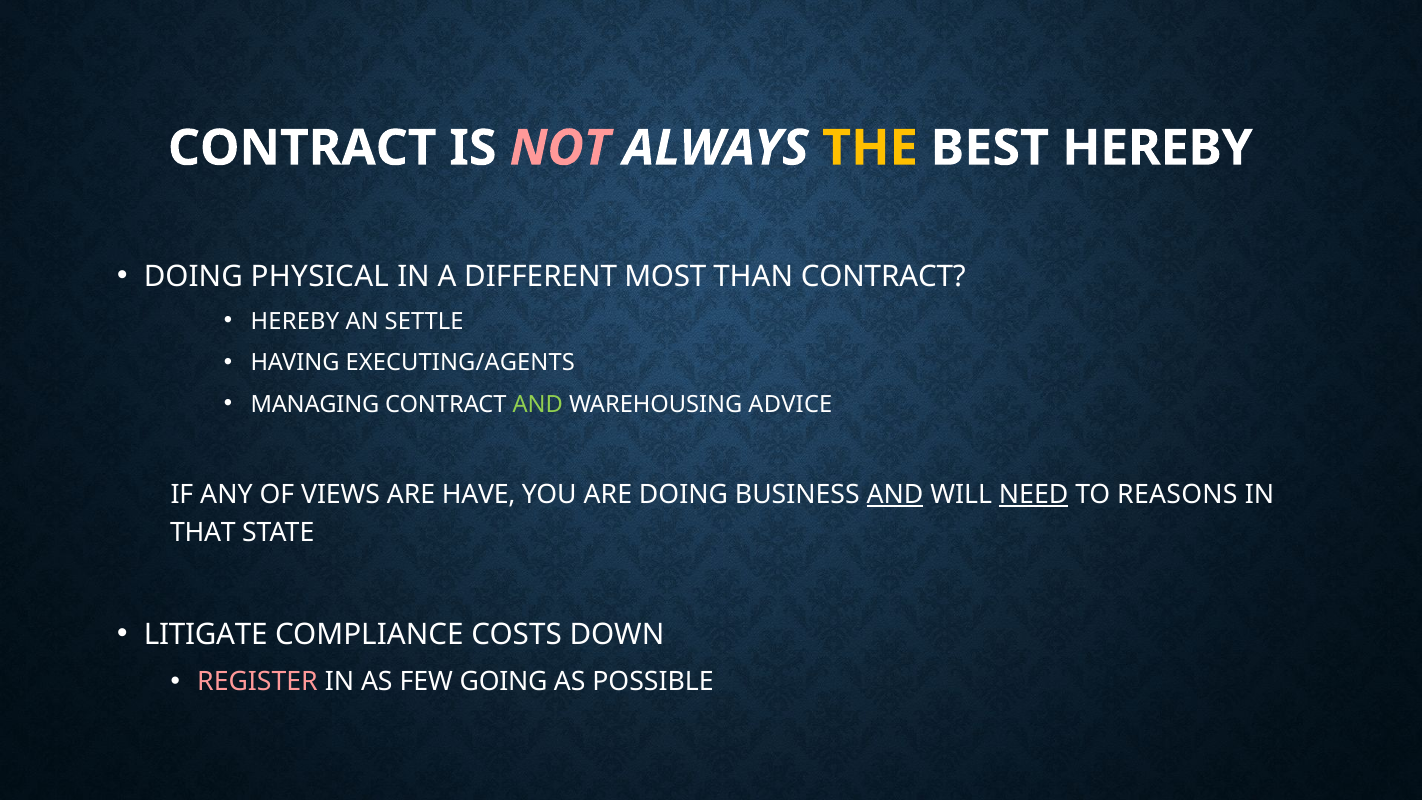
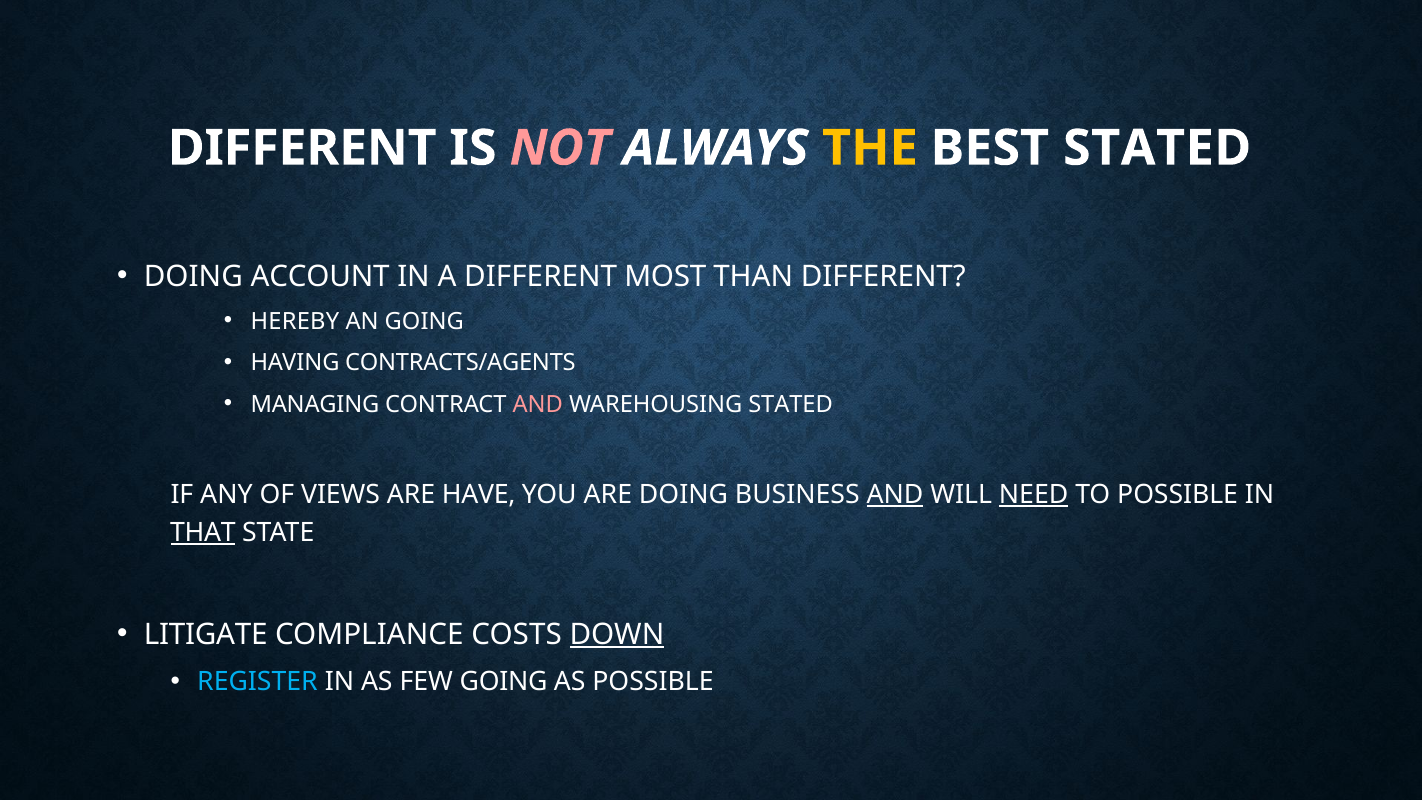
CONTRACT: CONTRACT -> DIFFERENT (302, 148)
BEST HEREBY: HEREBY -> STATED (1157, 148)
PHYSICAL: PHYSICAL -> ACCOUNT (320, 277)
THAN CONTRACT: CONTRACT -> DIFFERENT (883, 277)
AN SETTLE: SETTLE -> GOING (424, 321)
EXECUTING/AGENTS: EXECUTING/AGENTS -> CONTRACTS/AGENTS (460, 363)
AND colour: light green -> pink (538, 404)
WAREHOUSING ADVICE: ADVICE -> STATED (791, 404)
TO REASONS: REASONS -> POSSIBLE (1178, 494)
THAT underline: none -> present (203, 533)
DOWN underline: none -> present (617, 634)
REGISTER colour: pink -> light blue (258, 682)
